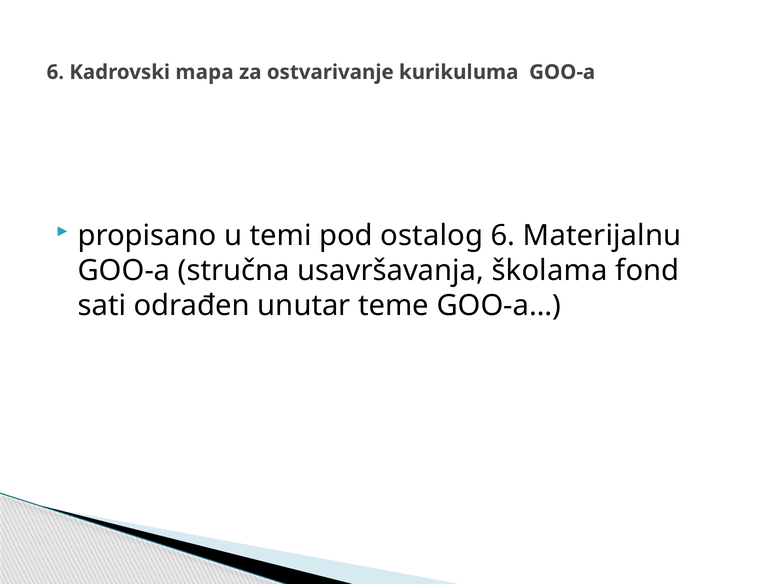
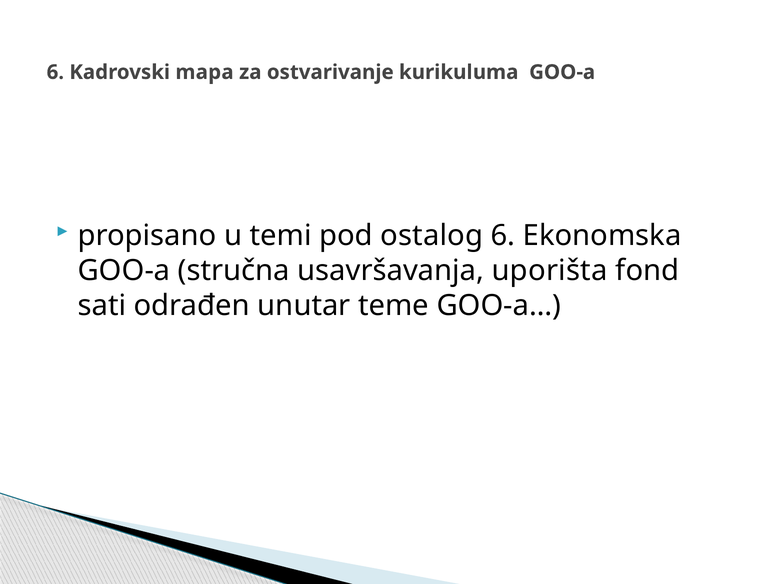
Materijalnu: Materijalnu -> Ekonomska (602, 236)
školama: školama -> uporišta (550, 271)
